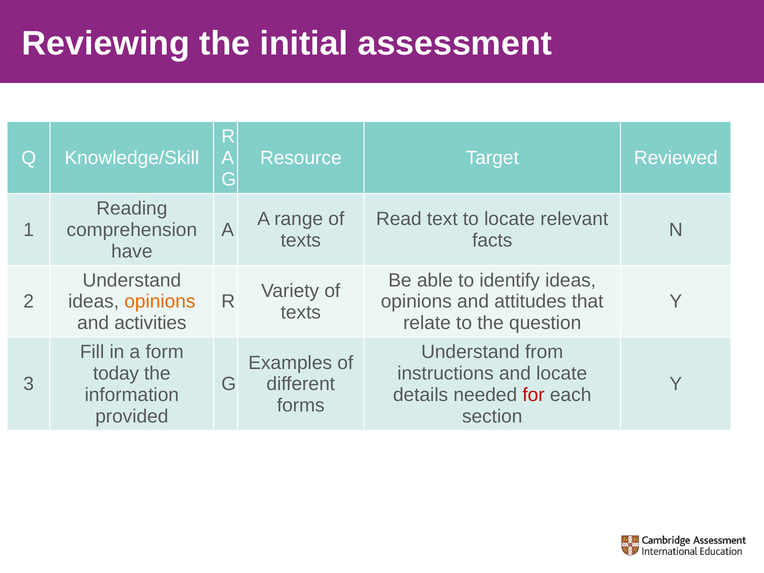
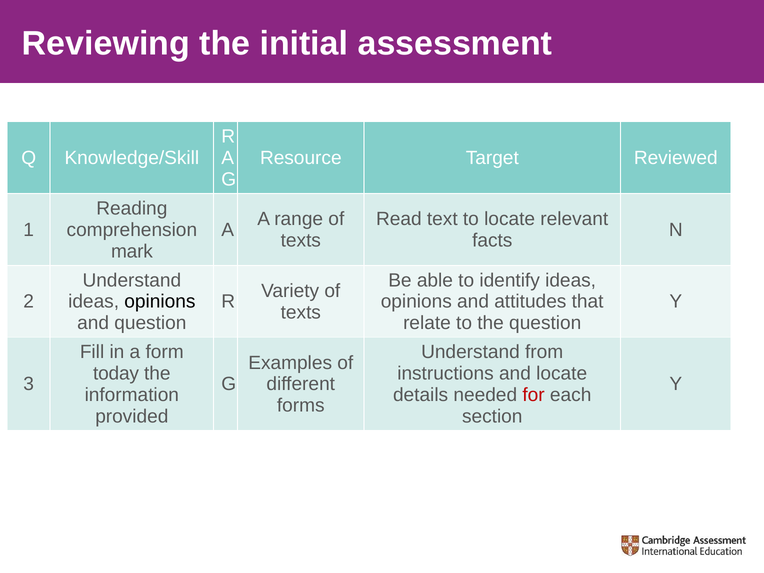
have: have -> mark (132, 251)
opinions colour: orange -> black (160, 302)
and activities: activities -> question (150, 323)
